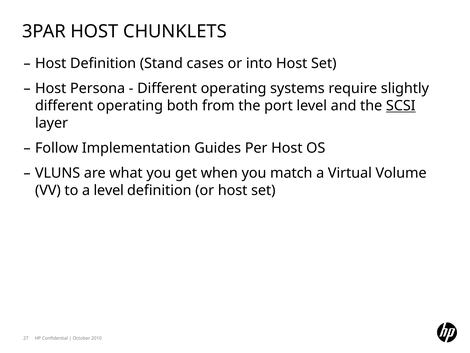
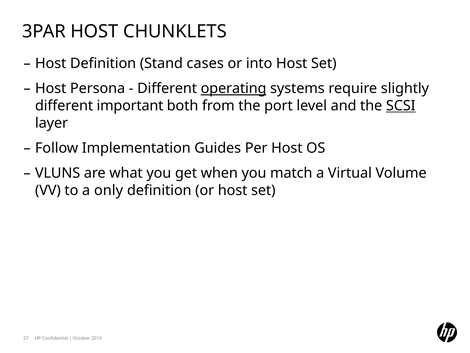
operating underline: none -> present (234, 88)
operating: operating -> important (130, 106)
a level: level -> only (109, 190)
